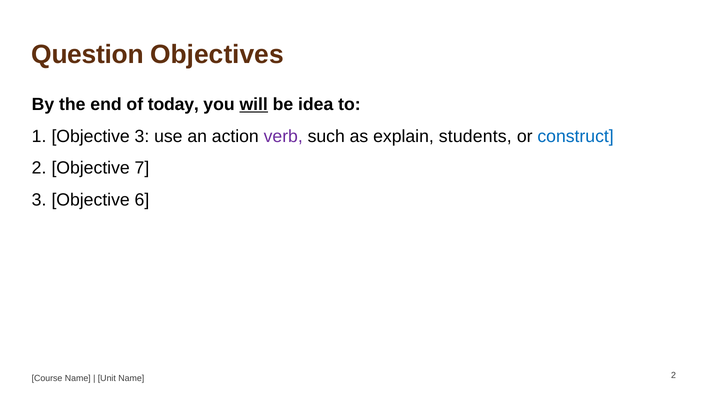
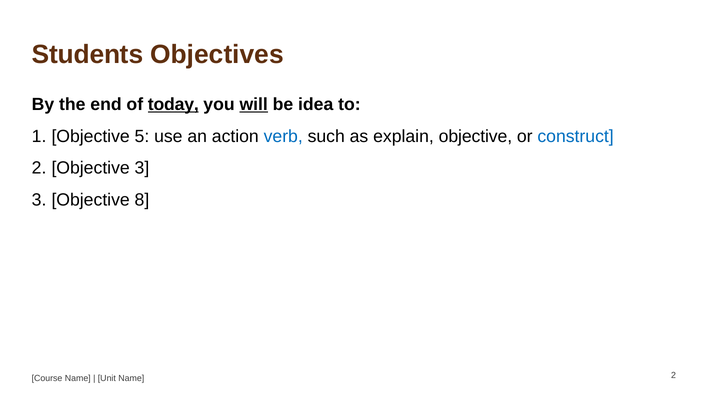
Question: Question -> Students (87, 55)
today underline: none -> present (173, 104)
Objective 3: 3 -> 5 (142, 136)
verb colour: purple -> blue (283, 136)
explain students: students -> objective (475, 136)
Objective 7: 7 -> 3 (142, 168)
6: 6 -> 8 (142, 200)
